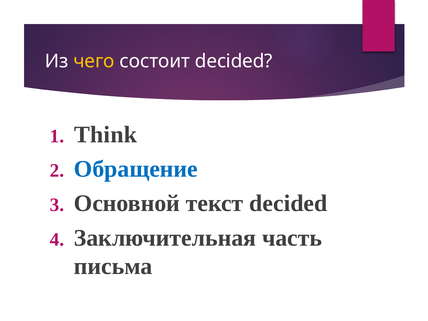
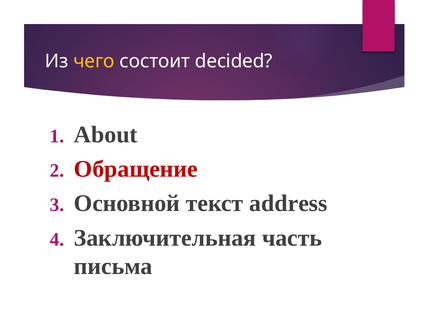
Think: Think -> About (106, 135)
Обращение colour: blue -> red (136, 169)
текст decided: decided -> address (288, 203)
